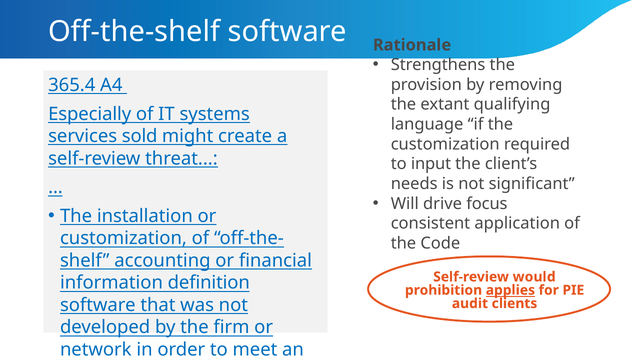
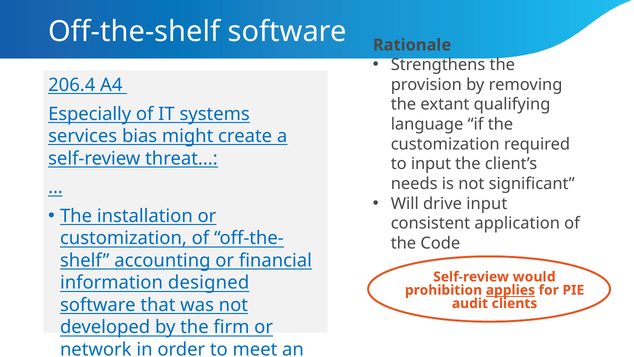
365.4: 365.4 -> 206.4 (72, 85)
sold: sold -> bias (140, 136)
drive focus: focus -> input (487, 203)
definition: definition -> designed (209, 283)
